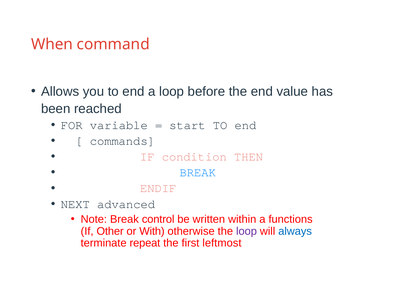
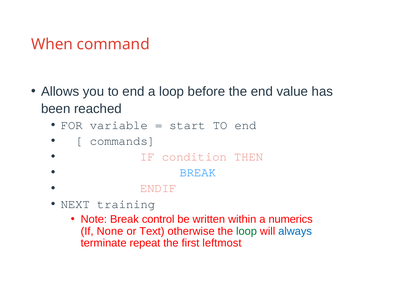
advanced: advanced -> training (126, 204)
functions: functions -> numerics (291, 219)
Other: Other -> None (110, 231)
With: With -> Text (152, 231)
loop colour: purple -> green (246, 231)
